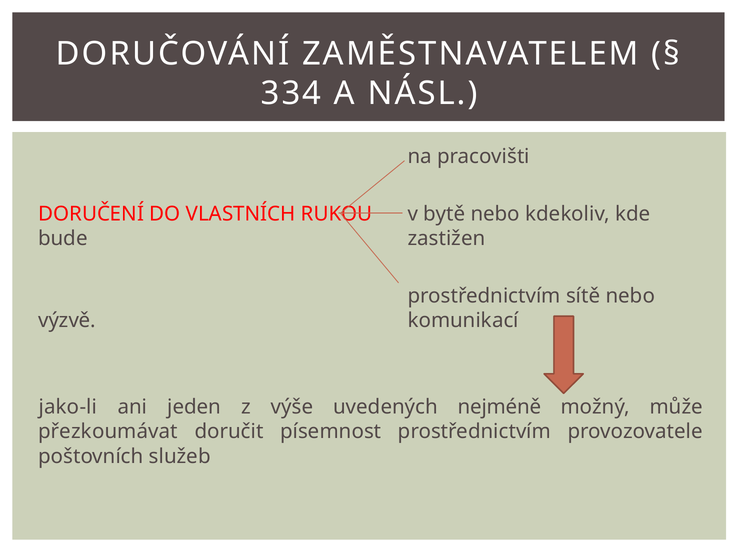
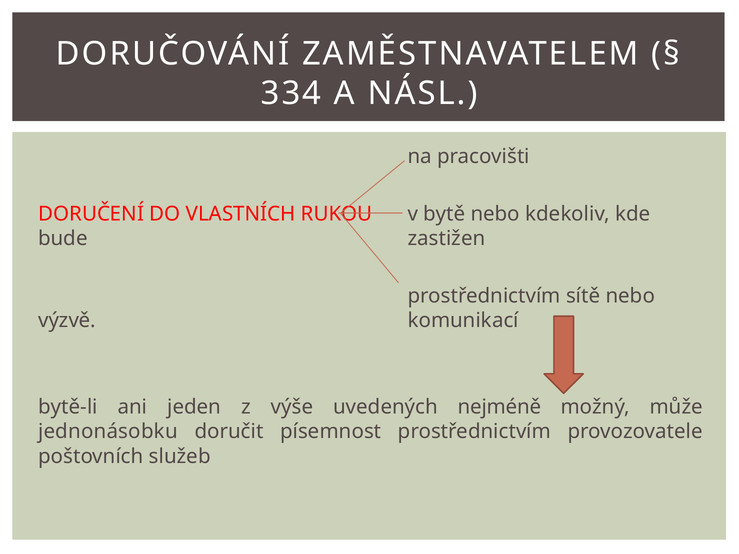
jako-li: jako-li -> bytě-li (68, 407)
přezkoumávat: přezkoumávat -> jednonásobku (108, 432)
